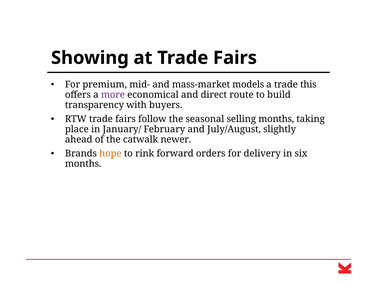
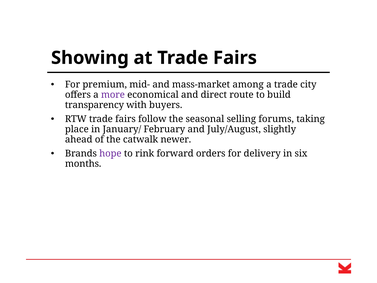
models: models -> among (248, 84)
this: this -> city (308, 84)
selling months: months -> forums (276, 119)
hope colour: orange -> purple (110, 153)
